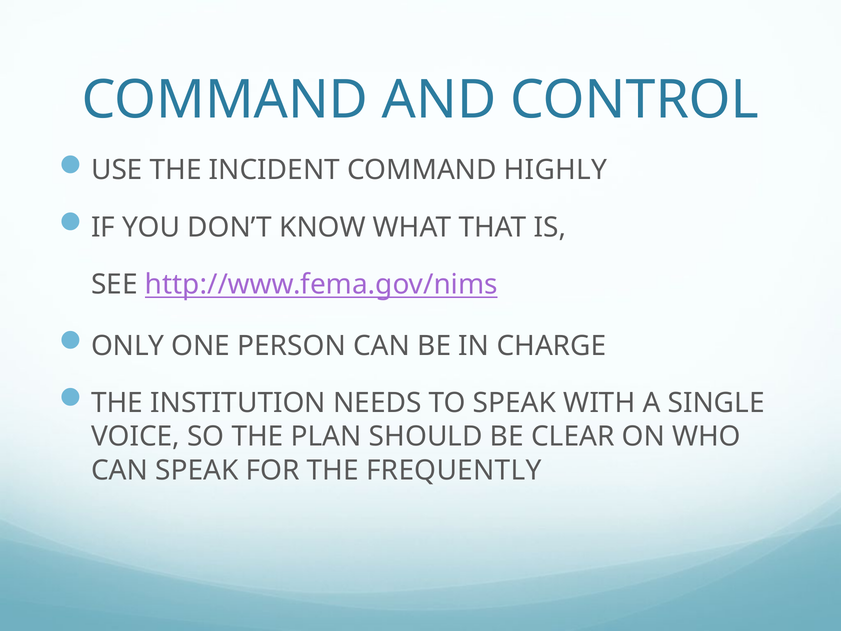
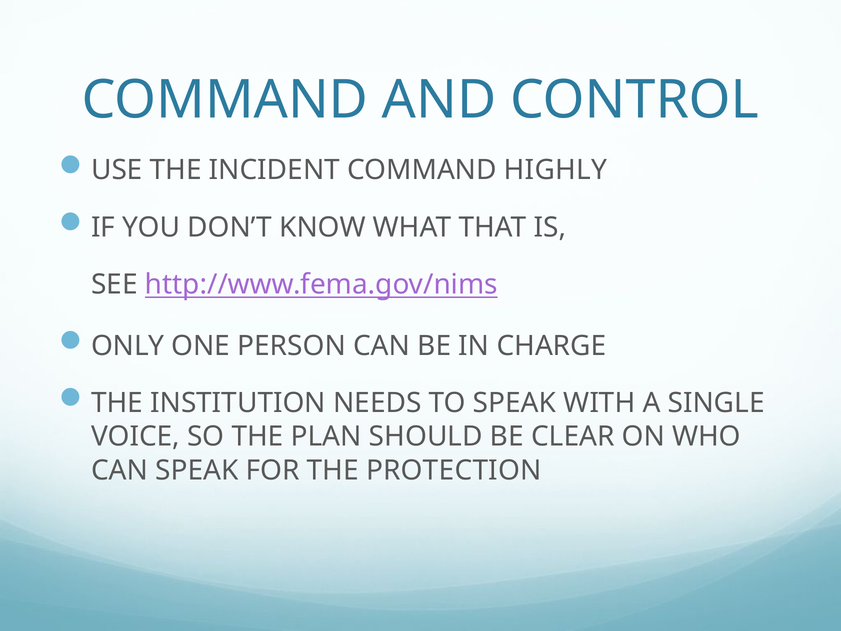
FREQUENTLY: FREQUENTLY -> PROTECTION (454, 470)
